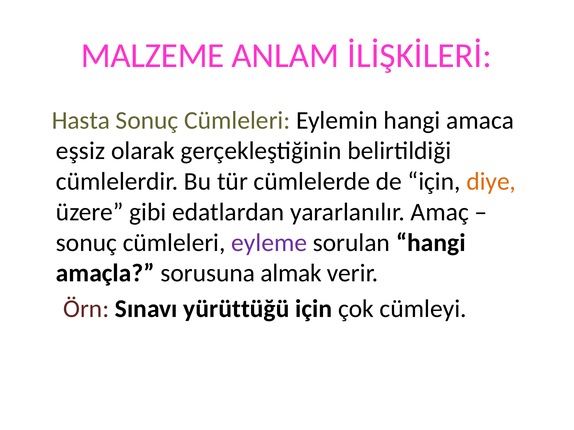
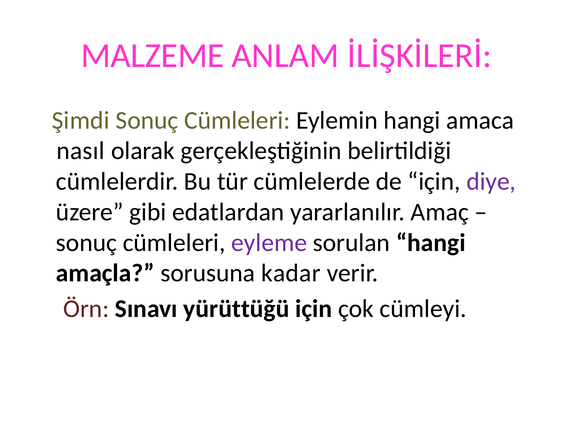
Hasta: Hasta -> Şimdi (81, 120)
eşsiz: eşsiz -> nasıl (81, 151)
diye colour: orange -> purple (491, 182)
almak: almak -> kadar (291, 274)
